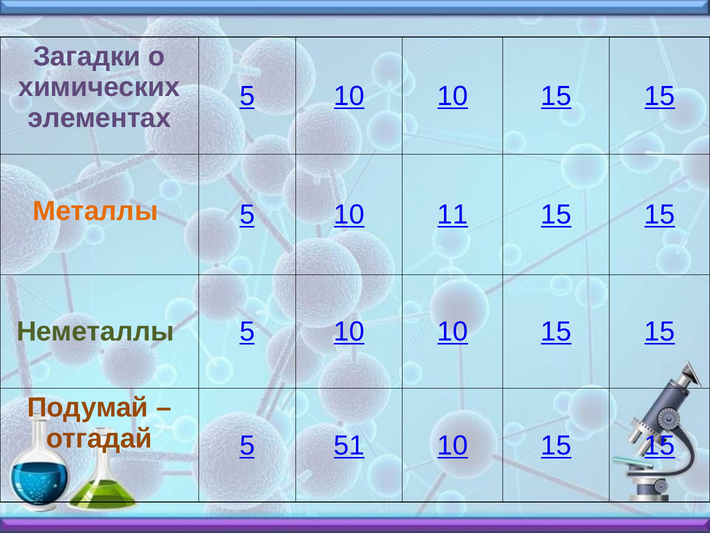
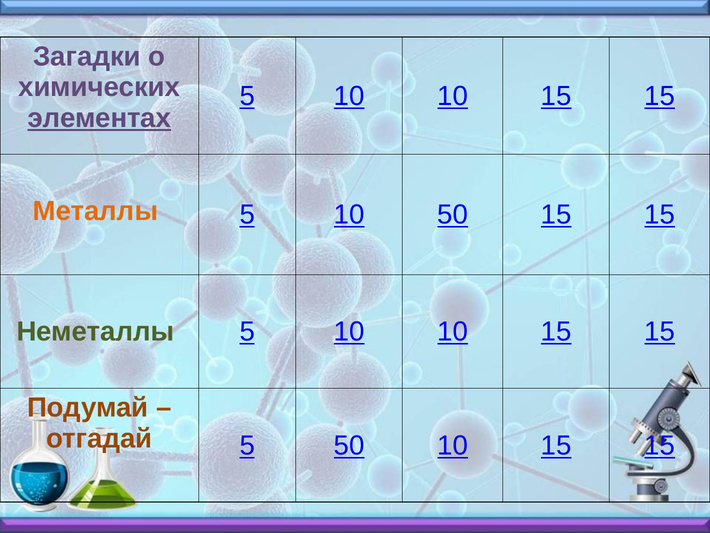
элементах underline: none -> present (99, 118)
10 11: 11 -> 50 (453, 214)
5 51: 51 -> 50 (349, 445)
